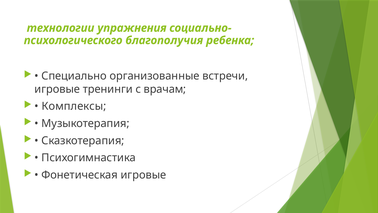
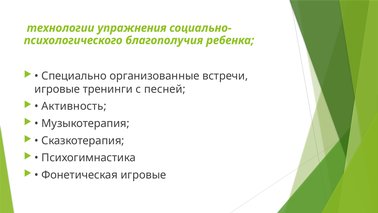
врачам: врачам -> песней (165, 89)
Комплексы: Комплексы -> Активность (74, 106)
